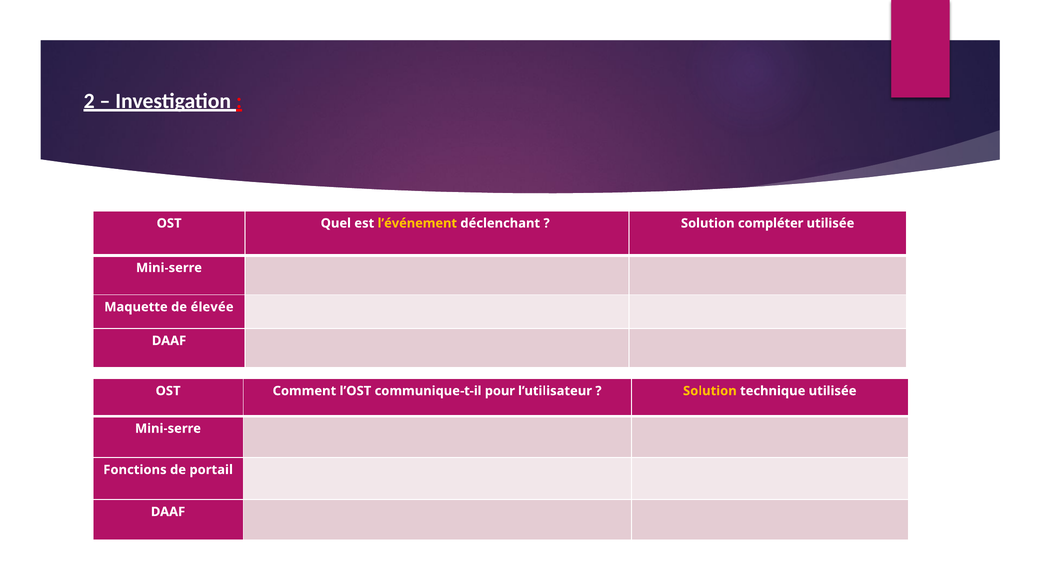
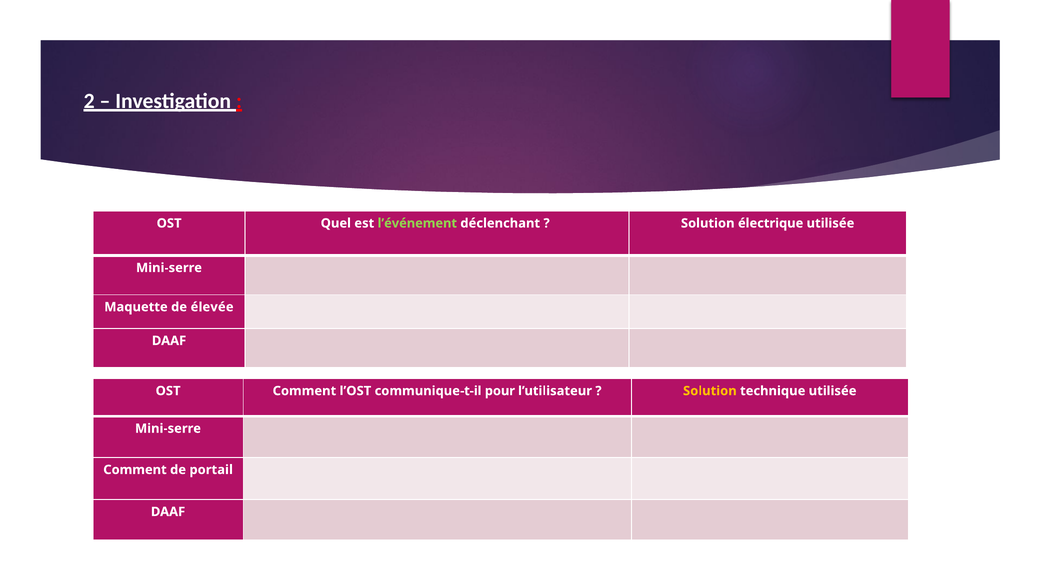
l’événement colour: yellow -> light green (417, 223)
compléter: compléter -> électrique (771, 223)
Fonctions: Fonctions -> Comment (135, 470)
